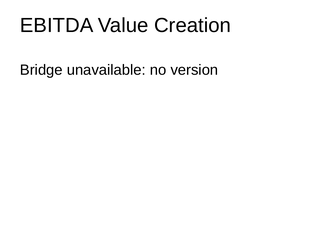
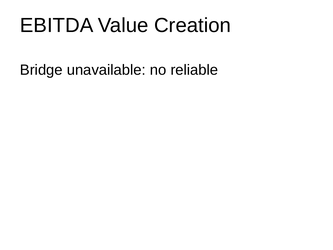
version: version -> reliable (194, 70)
